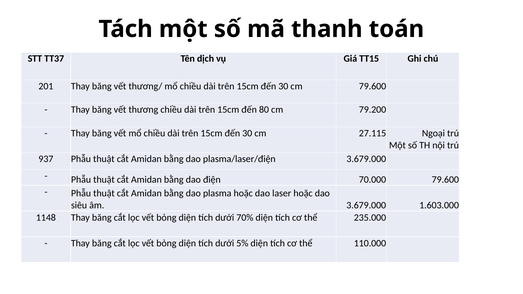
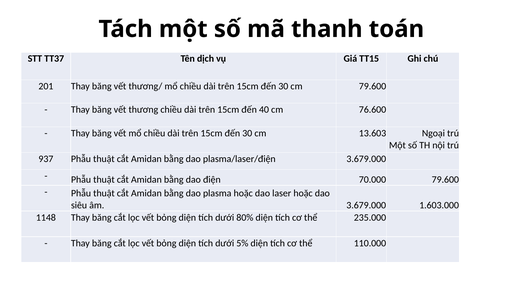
80: 80 -> 40 (264, 110)
79.200: 79.200 -> 76.600 (373, 110)
27.115: 27.115 -> 13.603 (373, 133)
70%: 70% -> 80% (245, 218)
